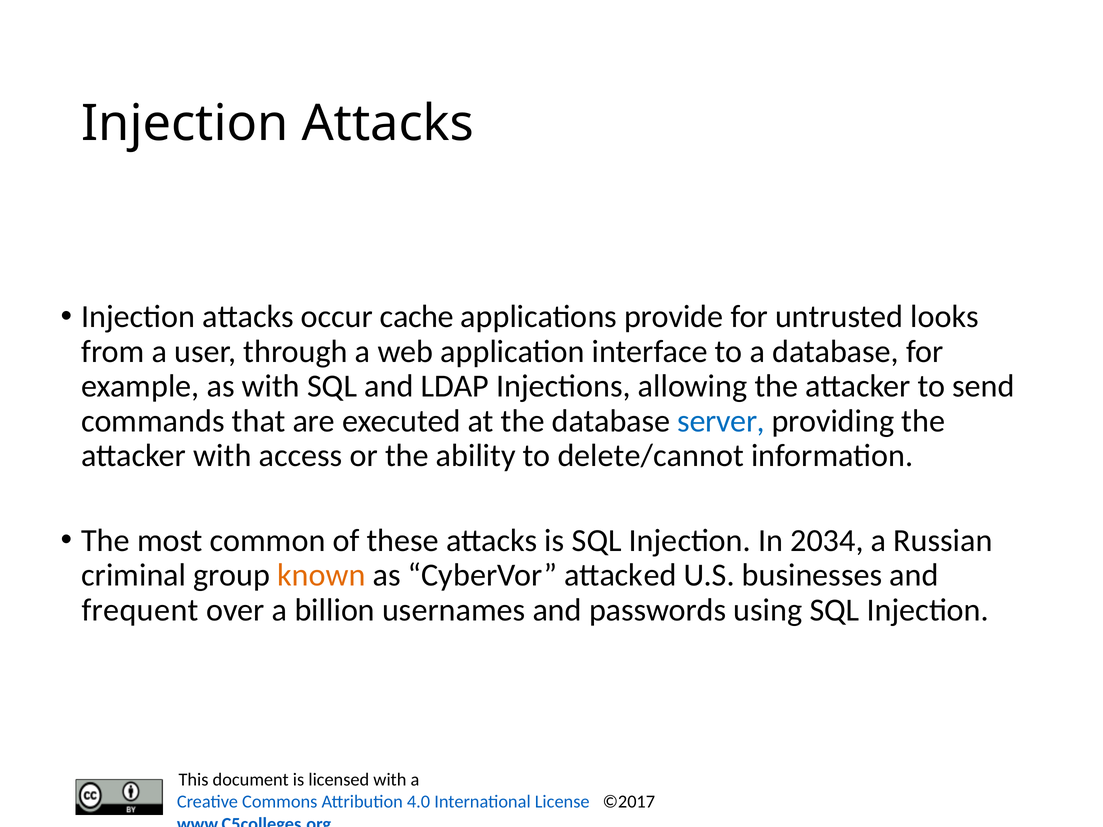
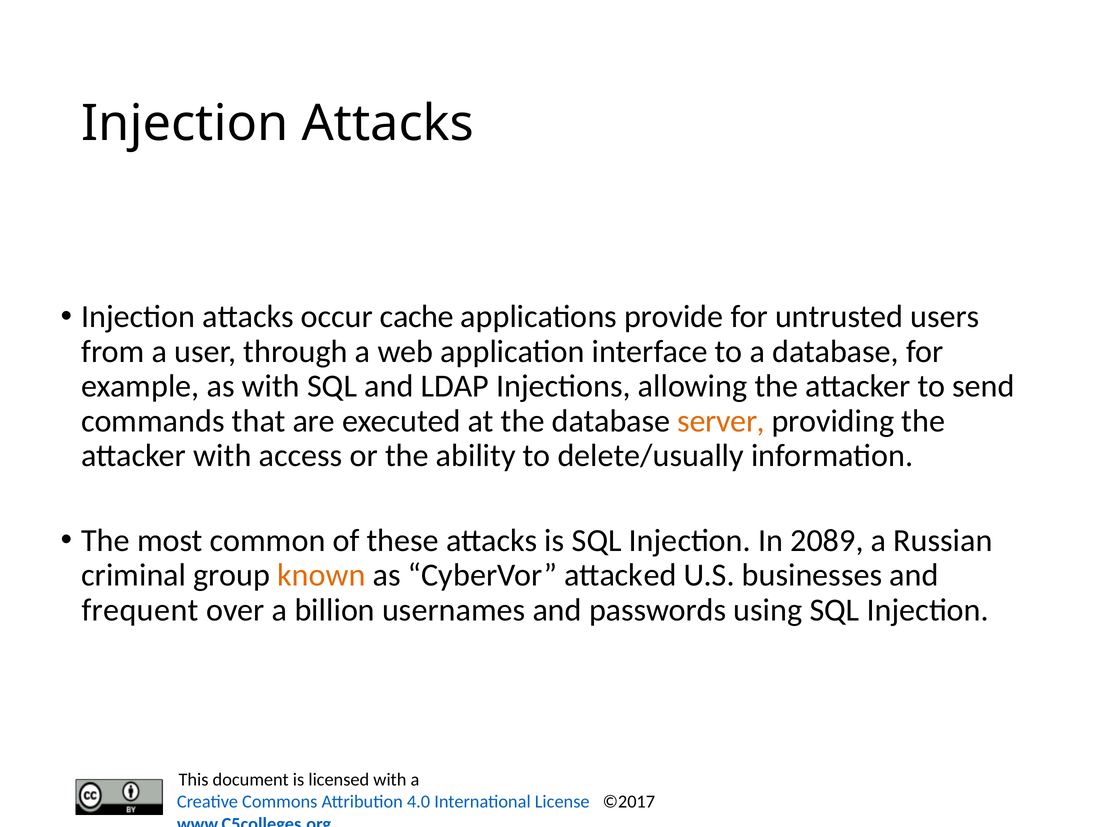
looks: looks -> users (945, 317)
server colour: blue -> orange (721, 421)
delete/cannot: delete/cannot -> delete/usually (651, 456)
2034: 2034 -> 2089 (827, 541)
